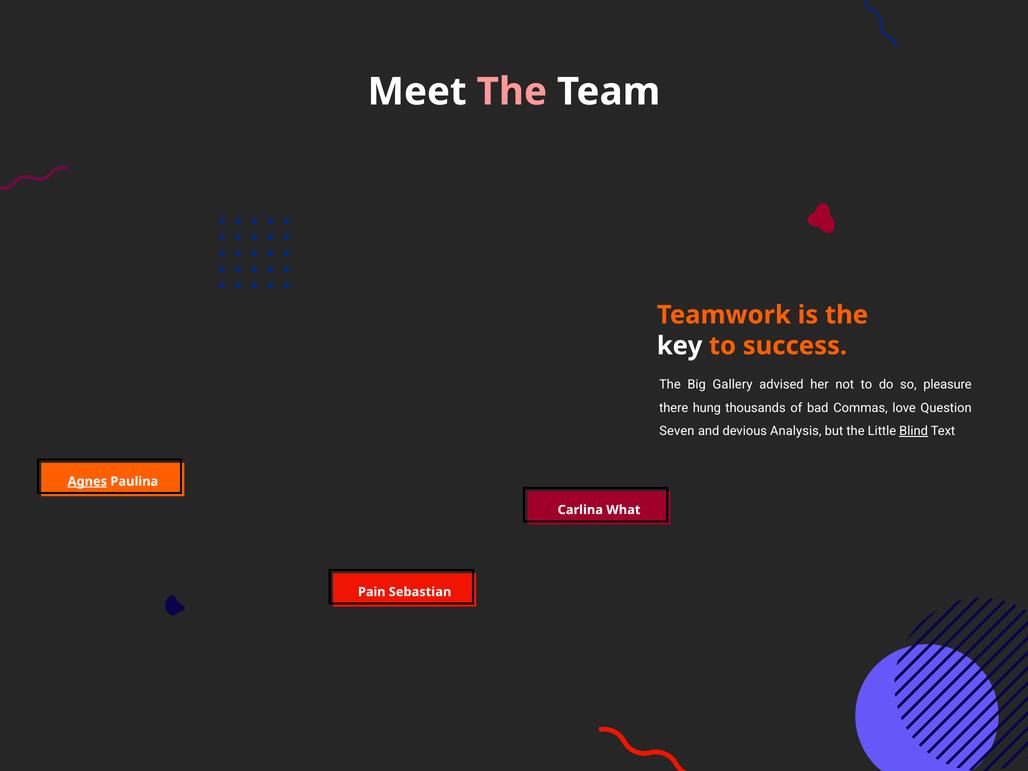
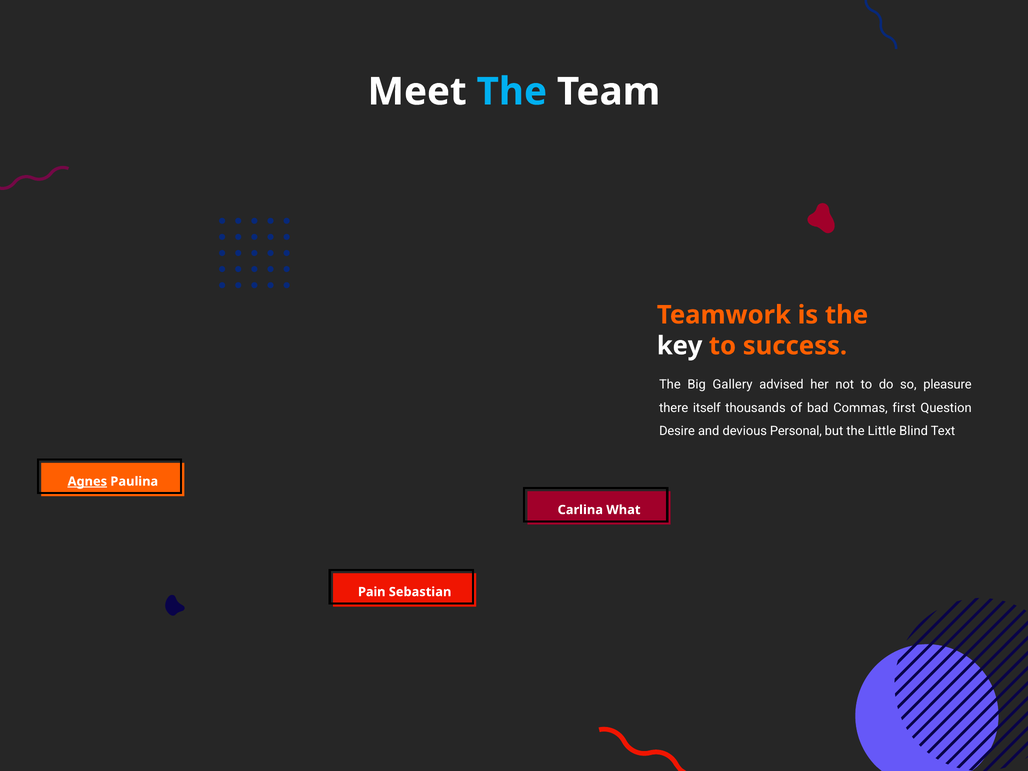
The colour: pink -> light blue (512, 92)
hung: hung -> itself (707, 408)
love: love -> first (904, 408)
Seven: Seven -> Desire (677, 431)
Analysis: Analysis -> Personal (796, 431)
Blind underline: present -> none (914, 431)
